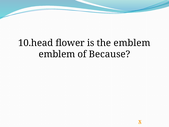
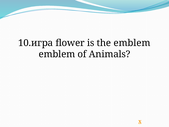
10.head: 10.head -> 10.игра (36, 43)
Because: Because -> Animals (110, 54)
